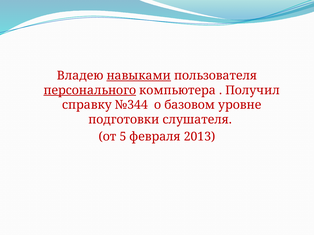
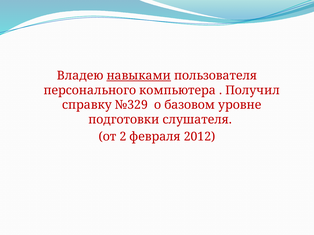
персонального underline: present -> none (90, 90)
№344: №344 -> №329 (131, 105)
5: 5 -> 2 (123, 137)
2013: 2013 -> 2012 (200, 137)
